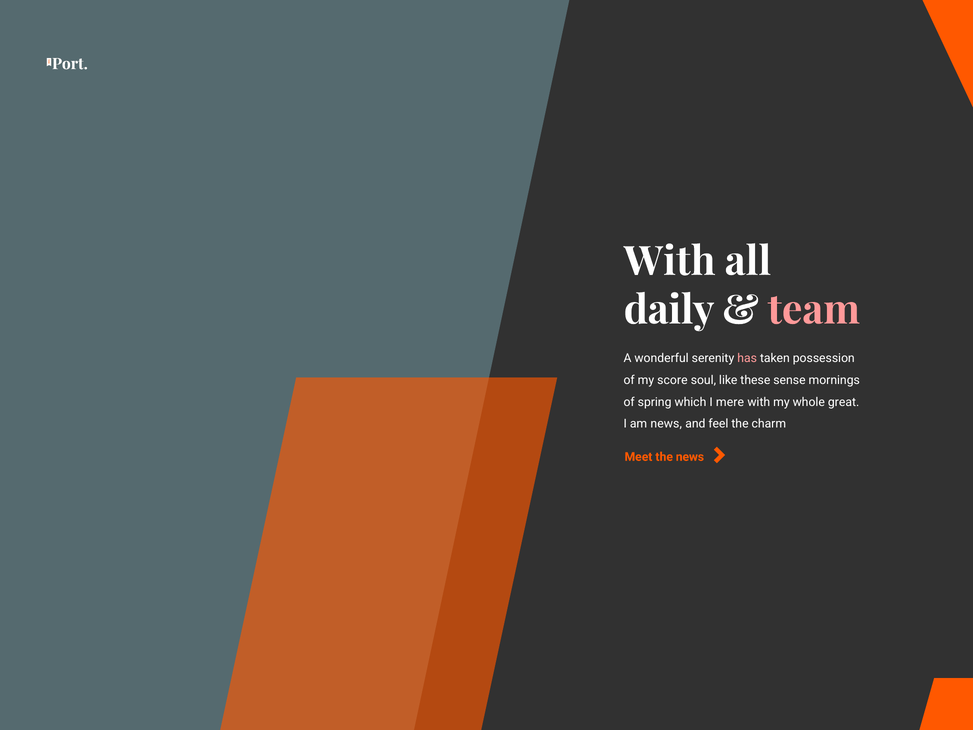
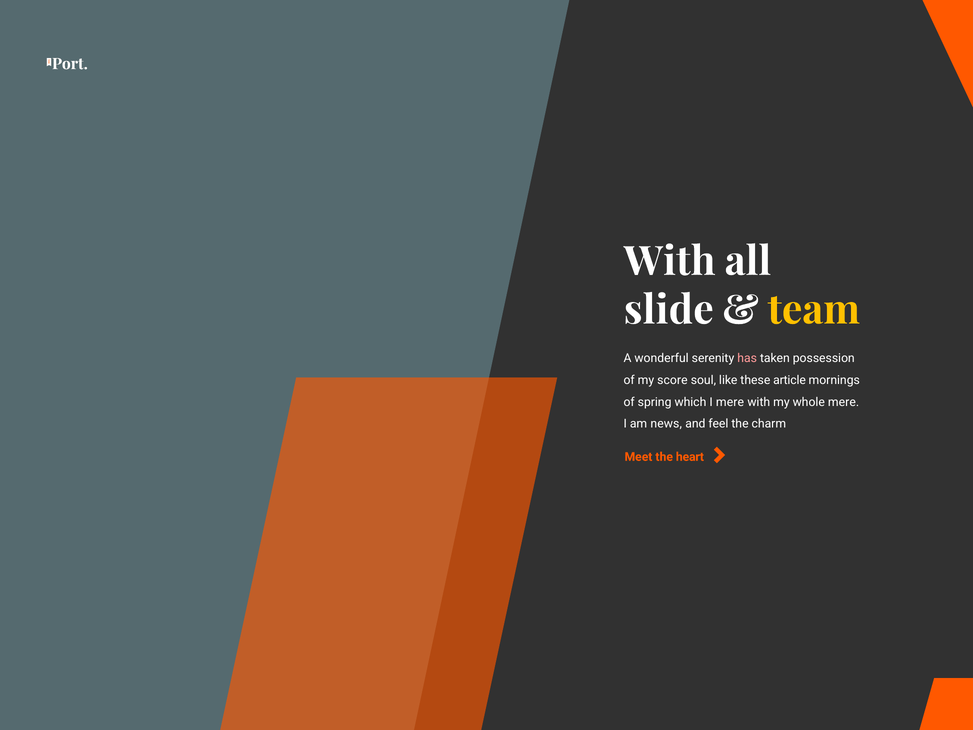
daily: daily -> slide (669, 310)
team colour: pink -> yellow (814, 310)
sense: sense -> article (790, 380)
whole great: great -> mere (844, 402)
the news: news -> heart (690, 457)
